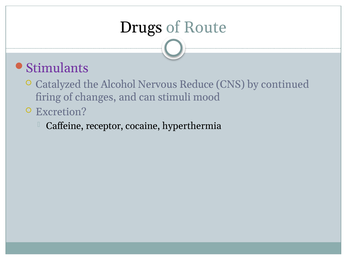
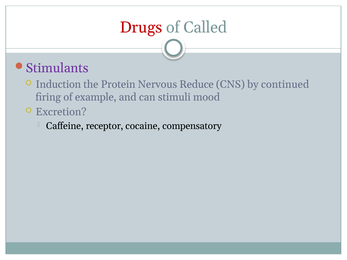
Drugs colour: black -> red (141, 27)
Route: Route -> Called (205, 27)
Catalyzed: Catalyzed -> Induction (58, 84)
Alcohol: Alcohol -> Protein (118, 84)
changes: changes -> example (96, 97)
hyperthermia: hyperthermia -> compensatory (192, 126)
